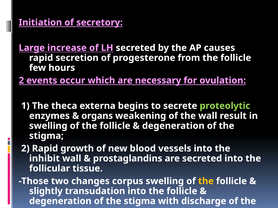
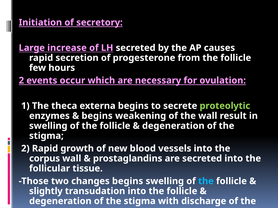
organs: organs -> begins (97, 116)
inhibit: inhibit -> corpus (45, 159)
changes corpus: corpus -> begins (128, 182)
the colour: yellow -> light blue (206, 182)
